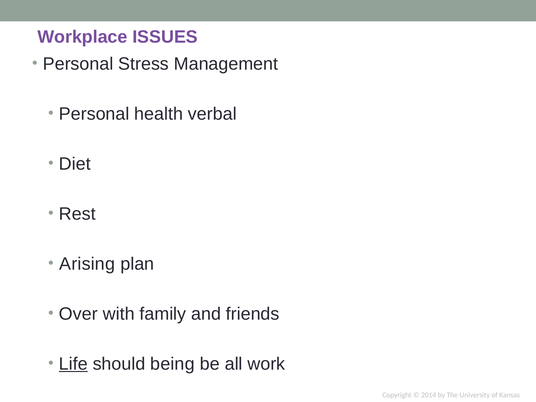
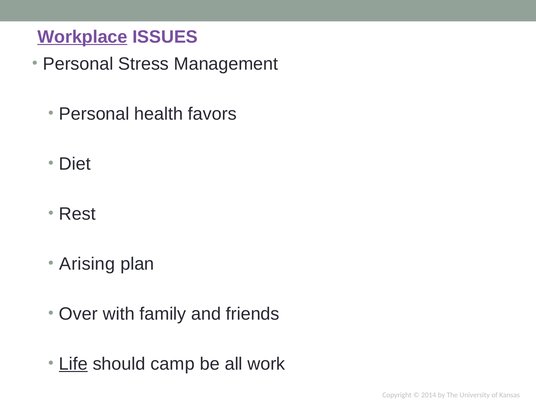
Workplace underline: none -> present (82, 37)
verbal: verbal -> favors (212, 114)
being: being -> camp (173, 364)
